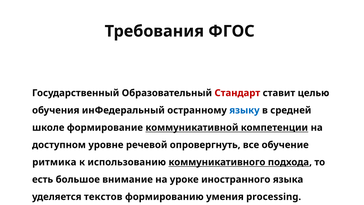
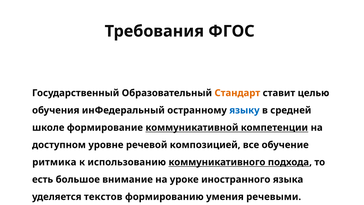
Стандарт colour: red -> orange (237, 93)
опровергнуть: опровергнуть -> композицией (205, 145)
processing: processing -> речевыми (274, 197)
